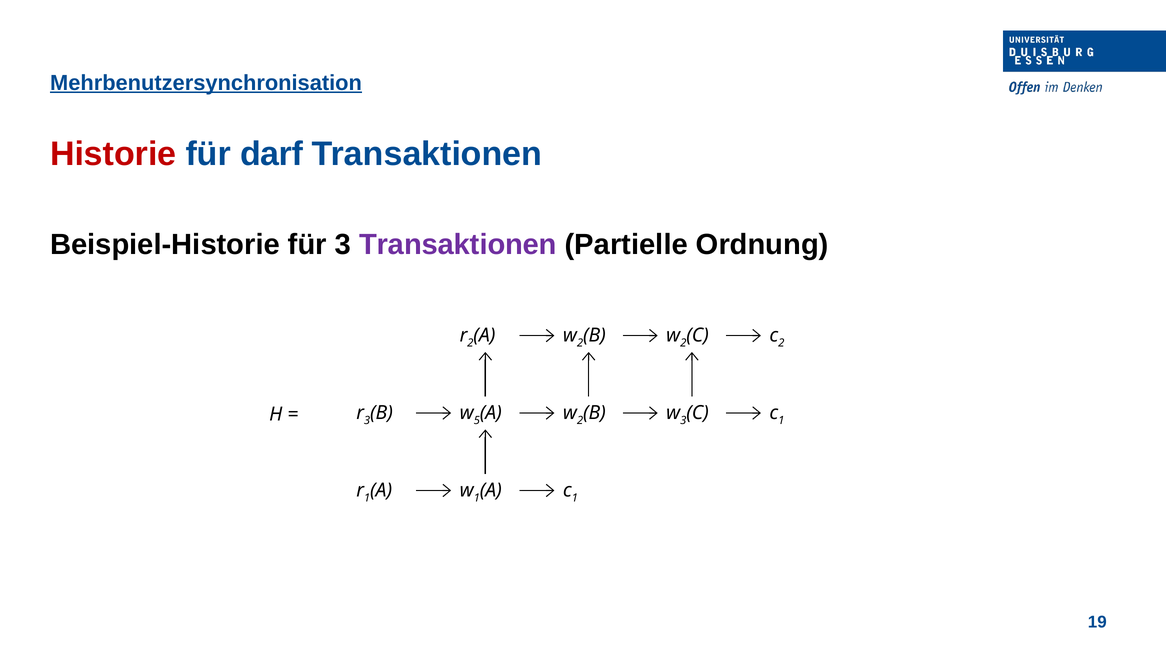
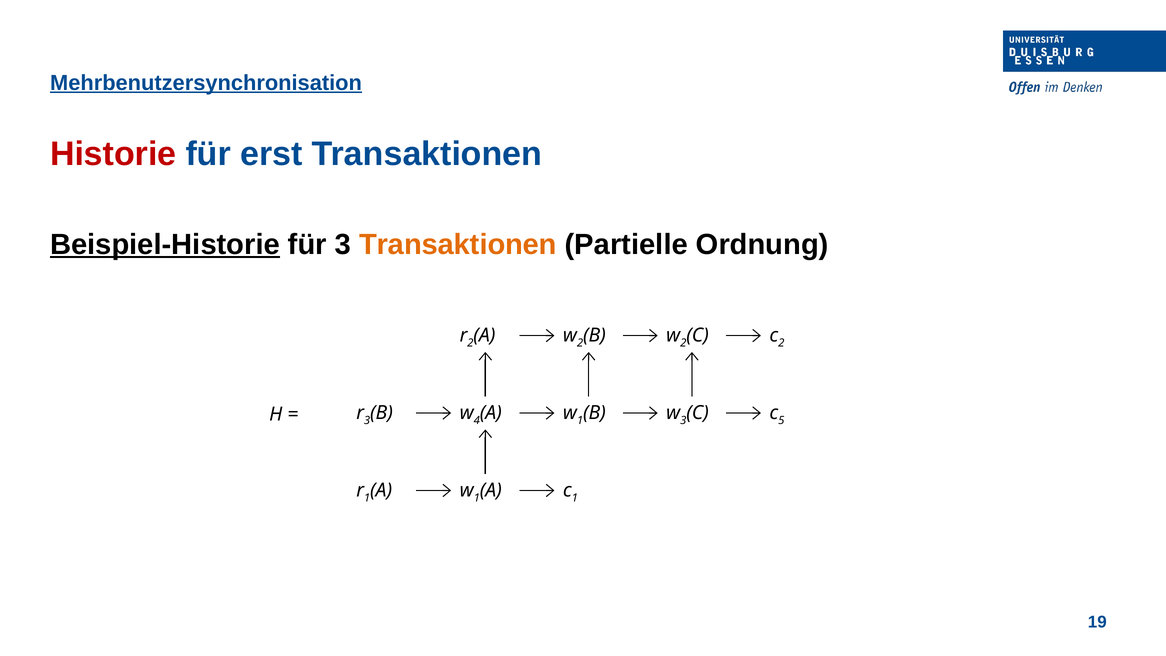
darf: darf -> erst (271, 154)
Beispiel-Historie underline: none -> present (165, 245)
Transaktionen colour: purple -> orange (458, 245)
5: 5 -> 4 (477, 420)
2: 2 -> 1 (580, 420)
1: 1 -> 5 (781, 420)
